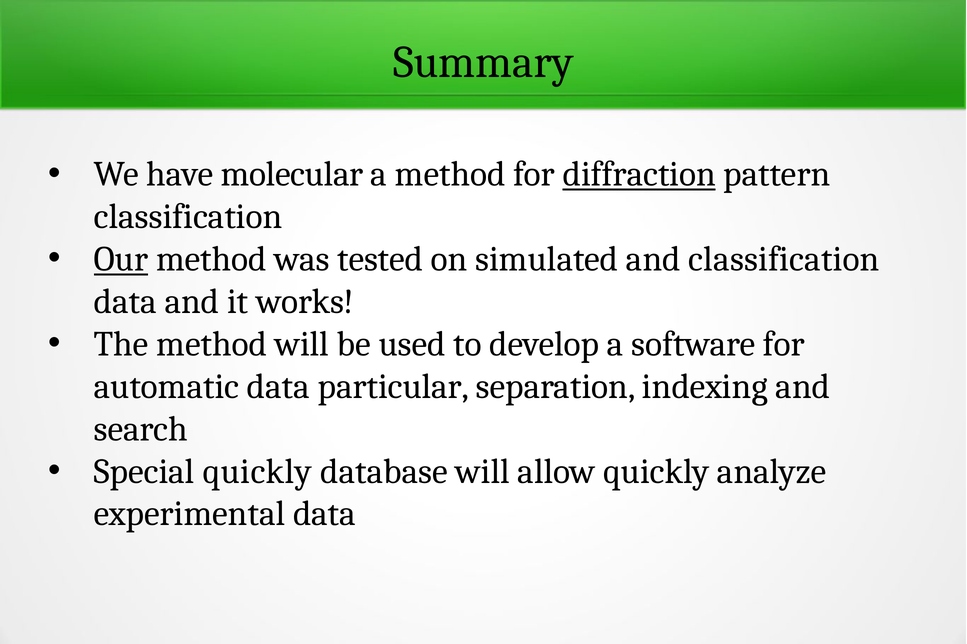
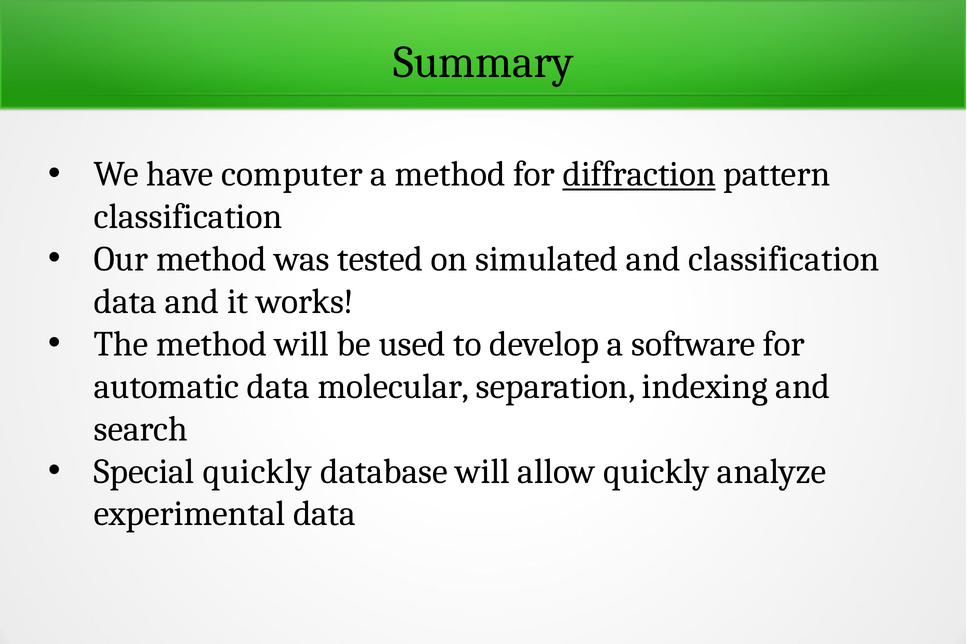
molecular: molecular -> computer (292, 174)
Our underline: present -> none (121, 259)
particular: particular -> molecular (393, 387)
